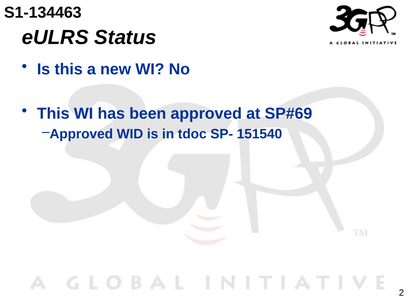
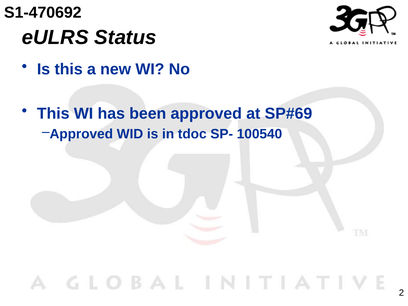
S1-134463: S1-134463 -> S1-470692 (43, 13)
151540: 151540 -> 100540 (259, 134)
